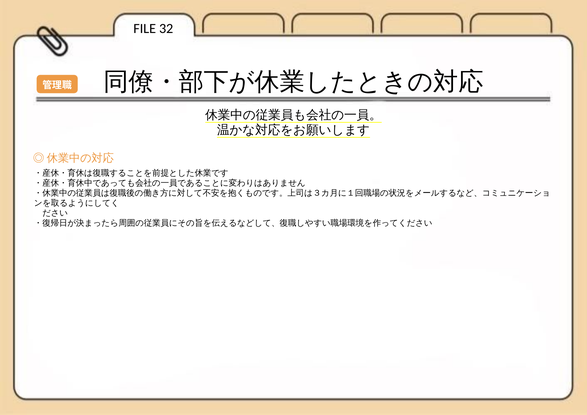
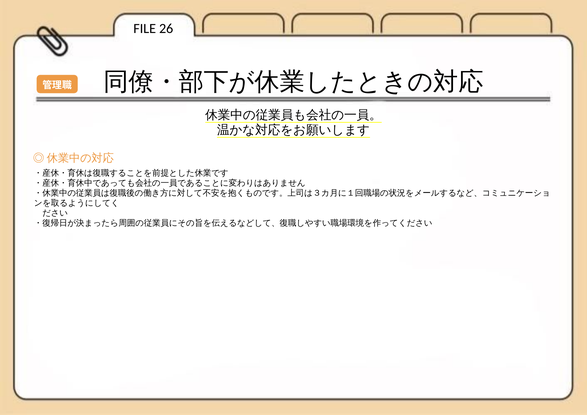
32: 32 -> 26 (166, 29)
